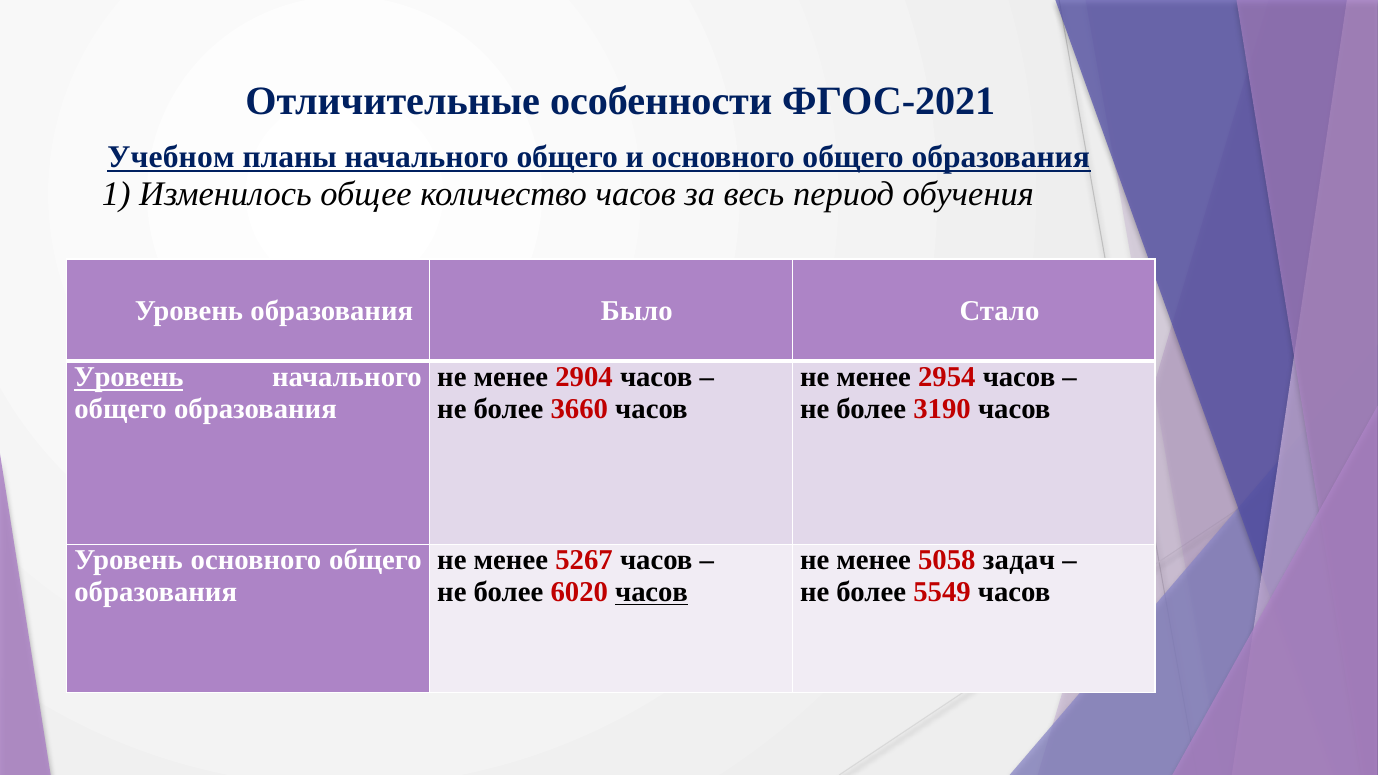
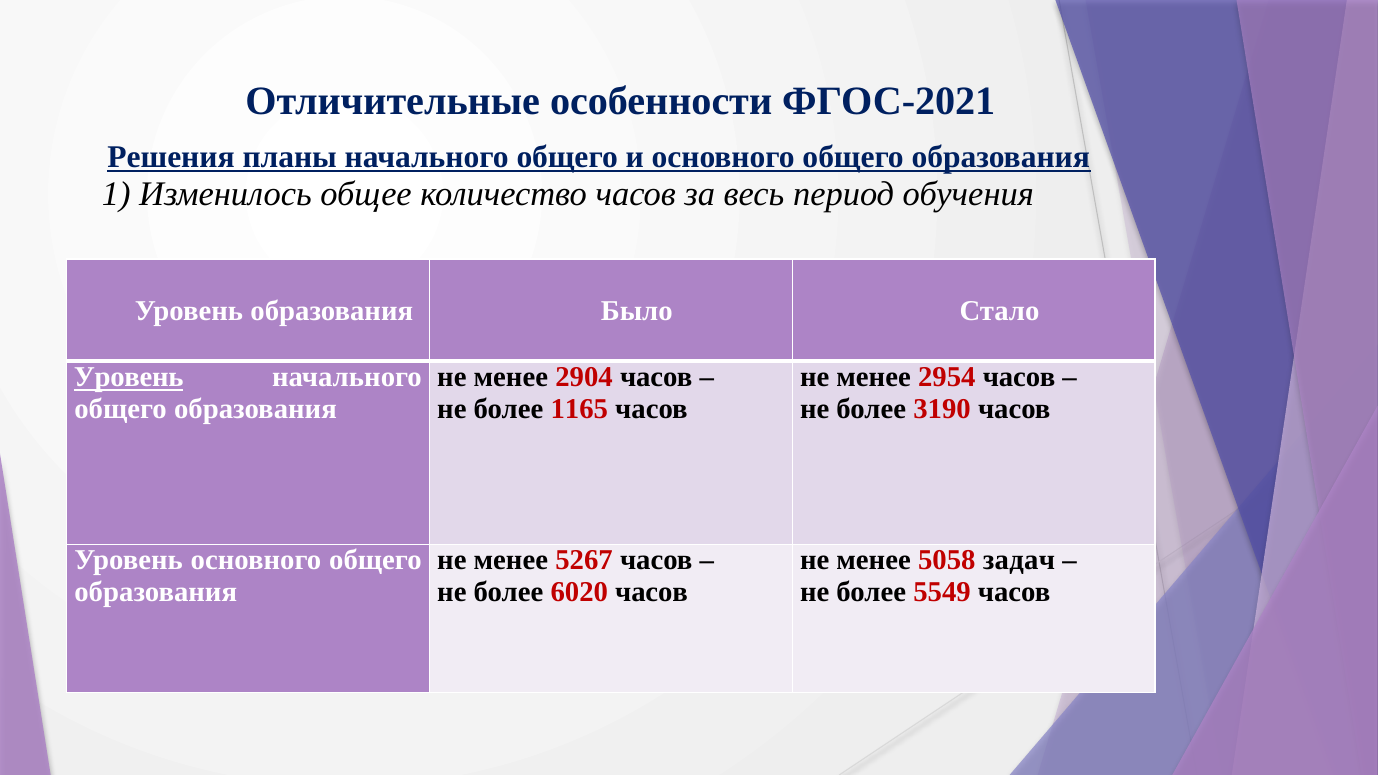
Учебном: Учебном -> Решения (171, 157)
3660: 3660 -> 1165 (579, 409)
часов underline: present -> none (652, 592)
